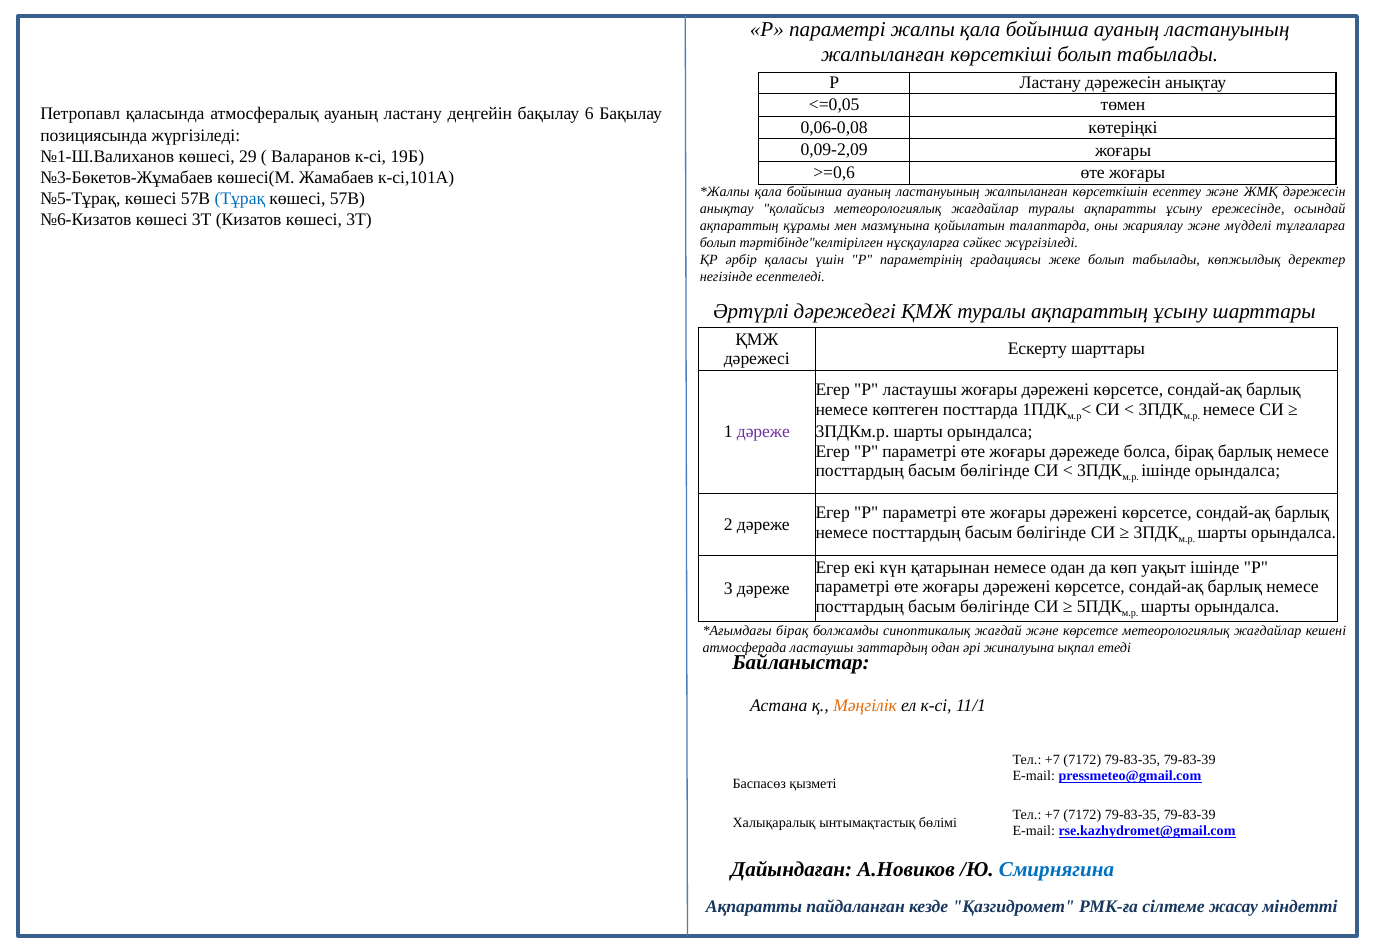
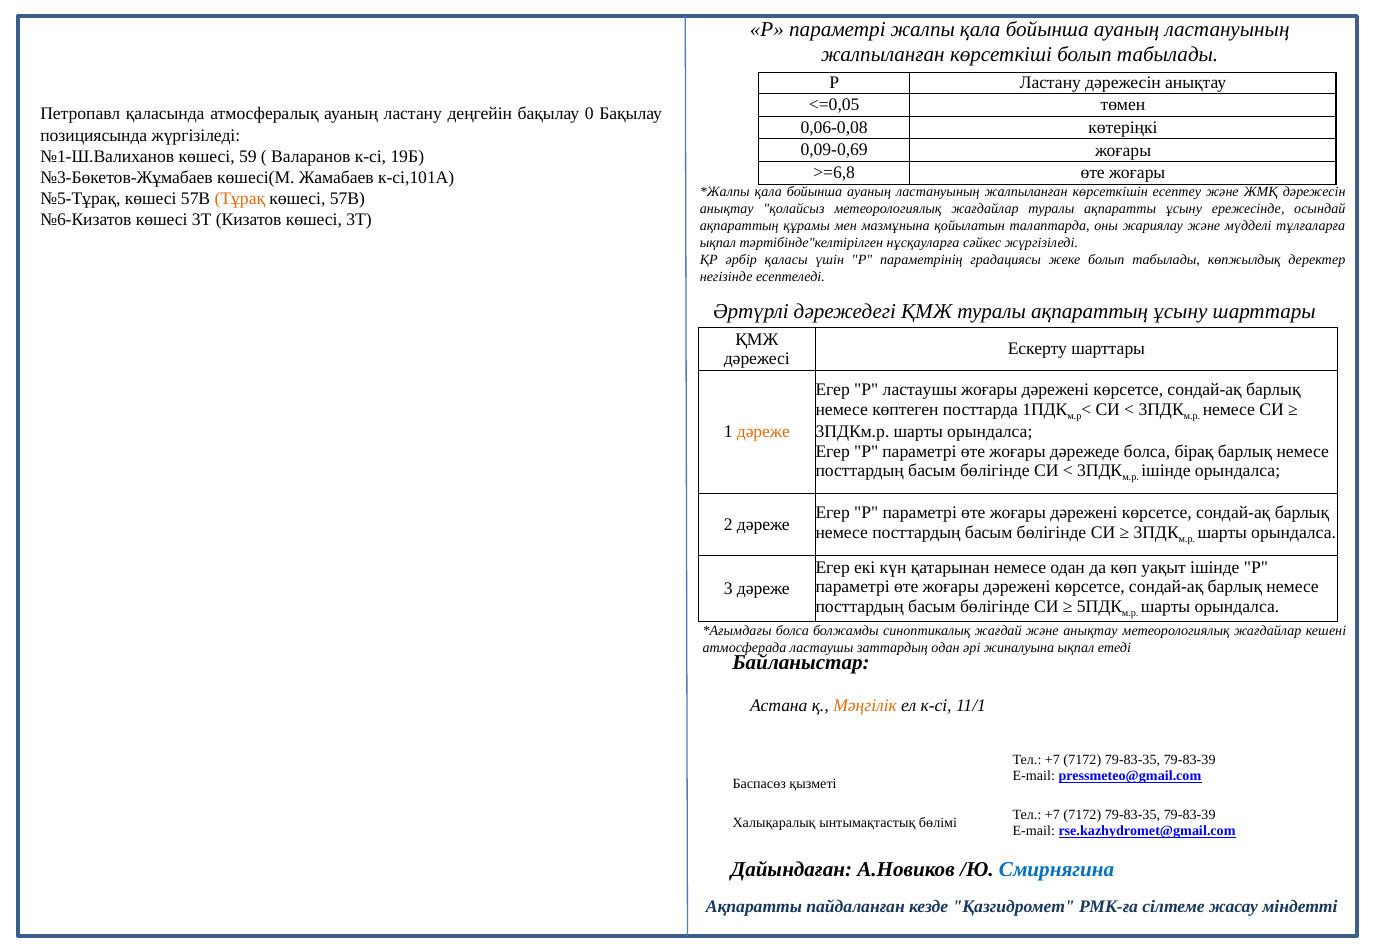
6: 6 -> 0 (589, 114)
0,09-2,09: 0,09-2,09 -> 0,09-0,69 (834, 150)
29: 29 -> 59 (248, 157)
>=0,6: >=0,6 -> >=6,8 (834, 173)
Тұрақ colour: blue -> orange (240, 199)
болып: болып -> ықпал (718, 243)
дәреже colour: purple -> orange (763, 432)
бірақ: бірақ -> болса (792, 631)
және көрсетсе: көрсетсе -> анықтау (1090, 631)
